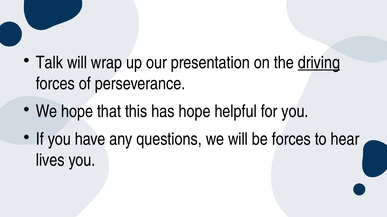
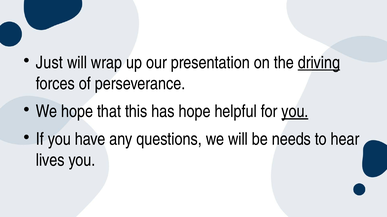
Talk: Talk -> Just (49, 63)
you underline: none -> present (295, 112)
be forces: forces -> needs (291, 140)
